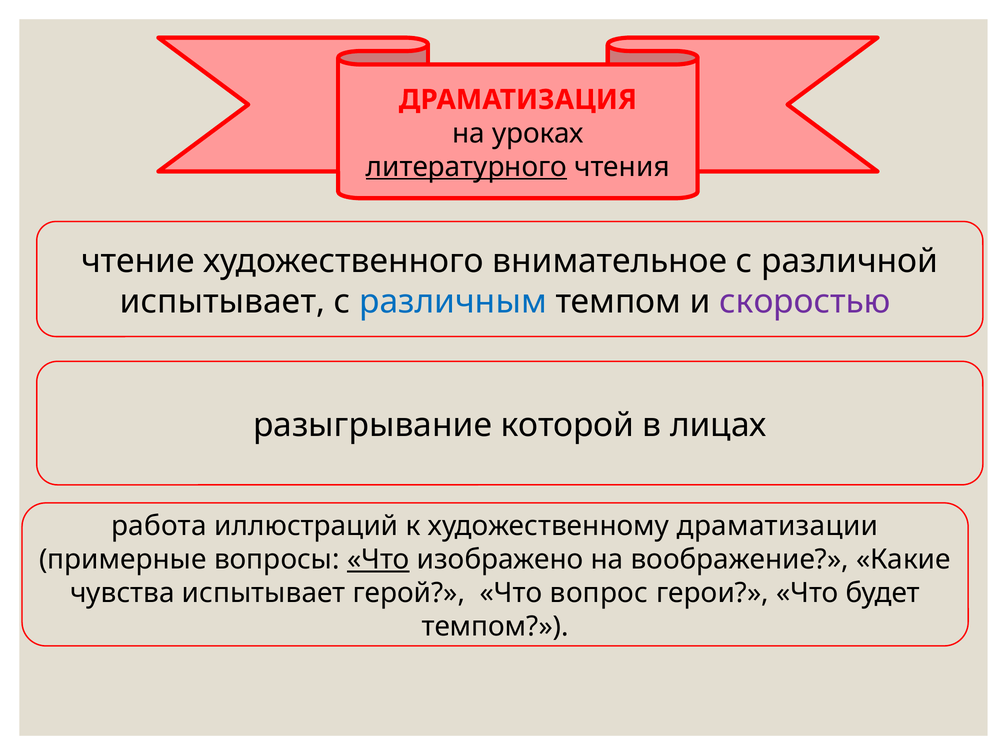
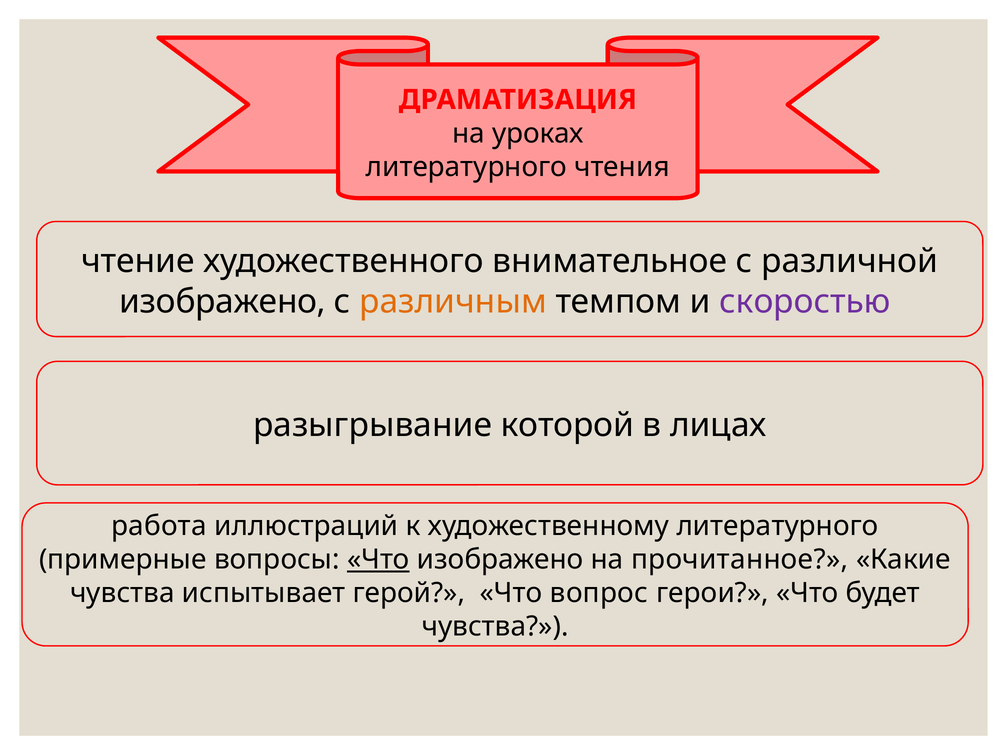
литературного underline: present -> none (466, 167)
испытывает: испытывает -> изображено (223, 302)
различным colour: blue -> orange (453, 302)
художественному драматизации: драматизации -> литературного (778, 526)
воображение: воображение -> прочитанное (740, 560)
темпом: темпом -> чувства (495, 627)
